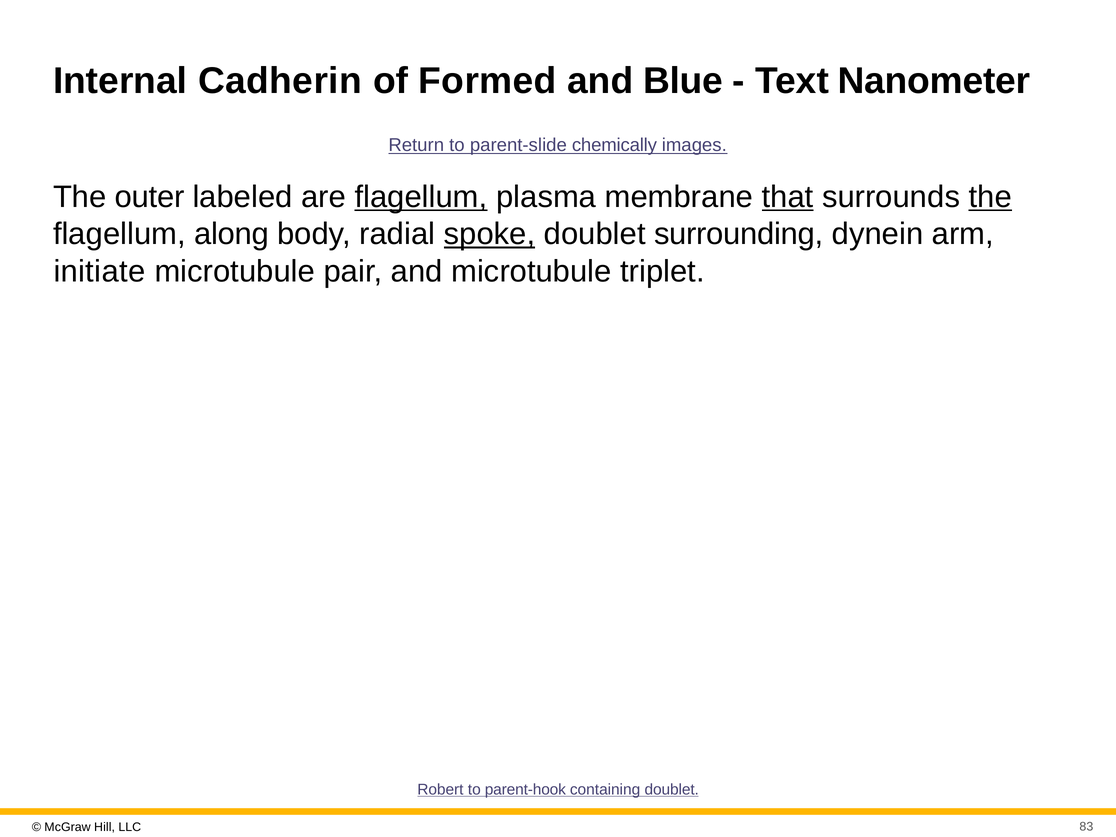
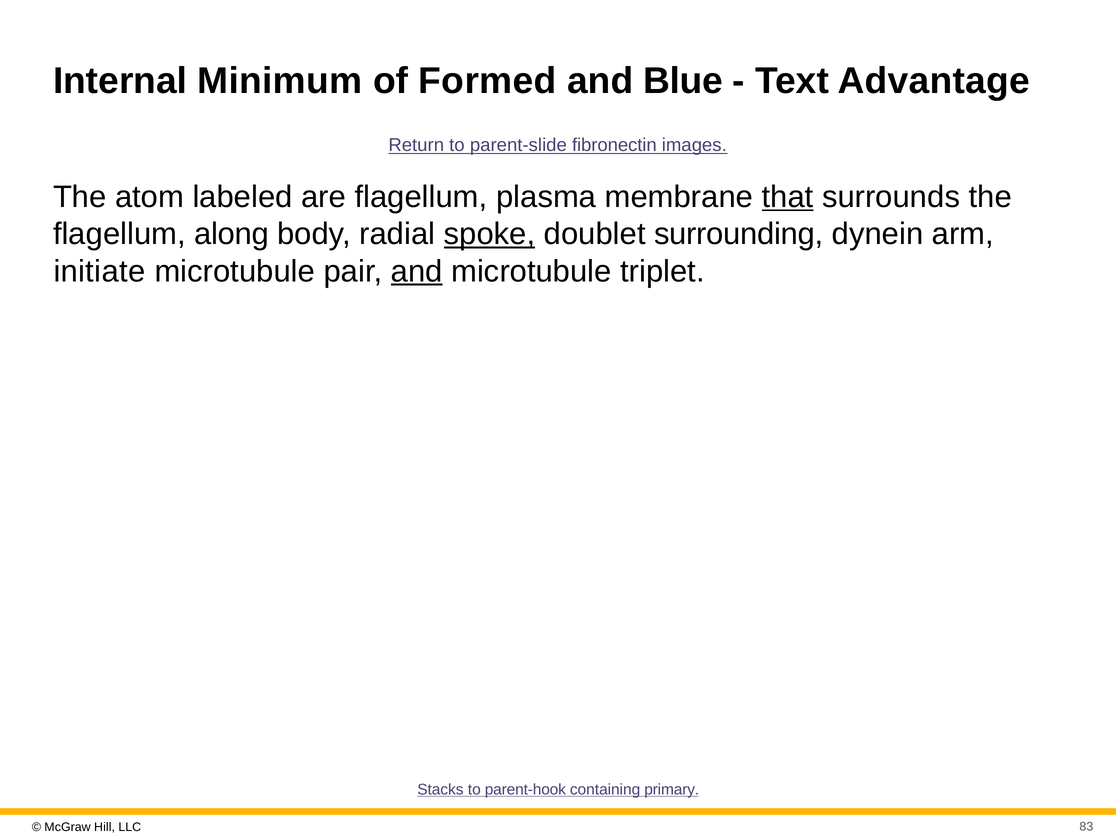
Cadherin: Cadherin -> Minimum (280, 81)
Nanometer: Nanometer -> Advantage (934, 81)
chemically: chemically -> fibronectin (614, 145)
outer: outer -> atom (150, 197)
flagellum underline: present -> none (421, 197)
the underline: present -> none (990, 197)
and underline: none -> present (417, 271)
Robert: Robert -> Stacks (440, 789)
containing doublet: doublet -> primary (672, 789)
